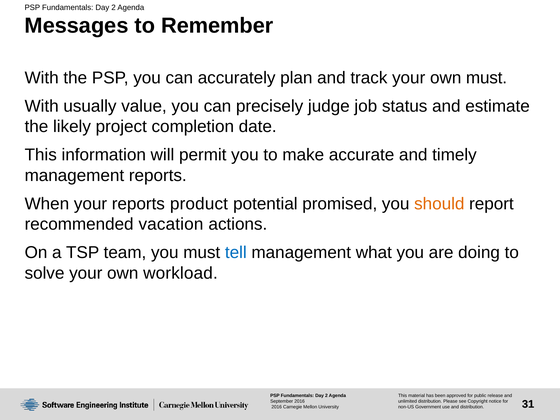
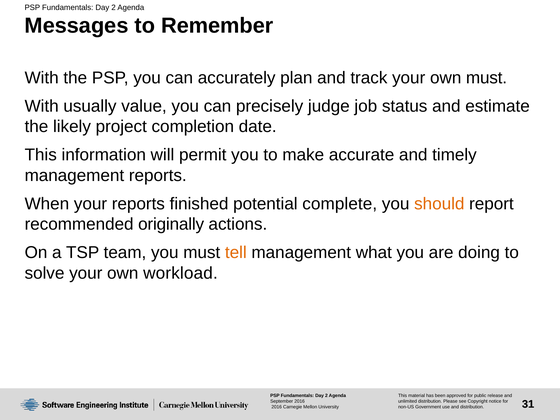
product: product -> finished (199, 204)
promised: promised -> complete (340, 204)
vacation: vacation -> originally (171, 224)
tell colour: blue -> orange (236, 253)
